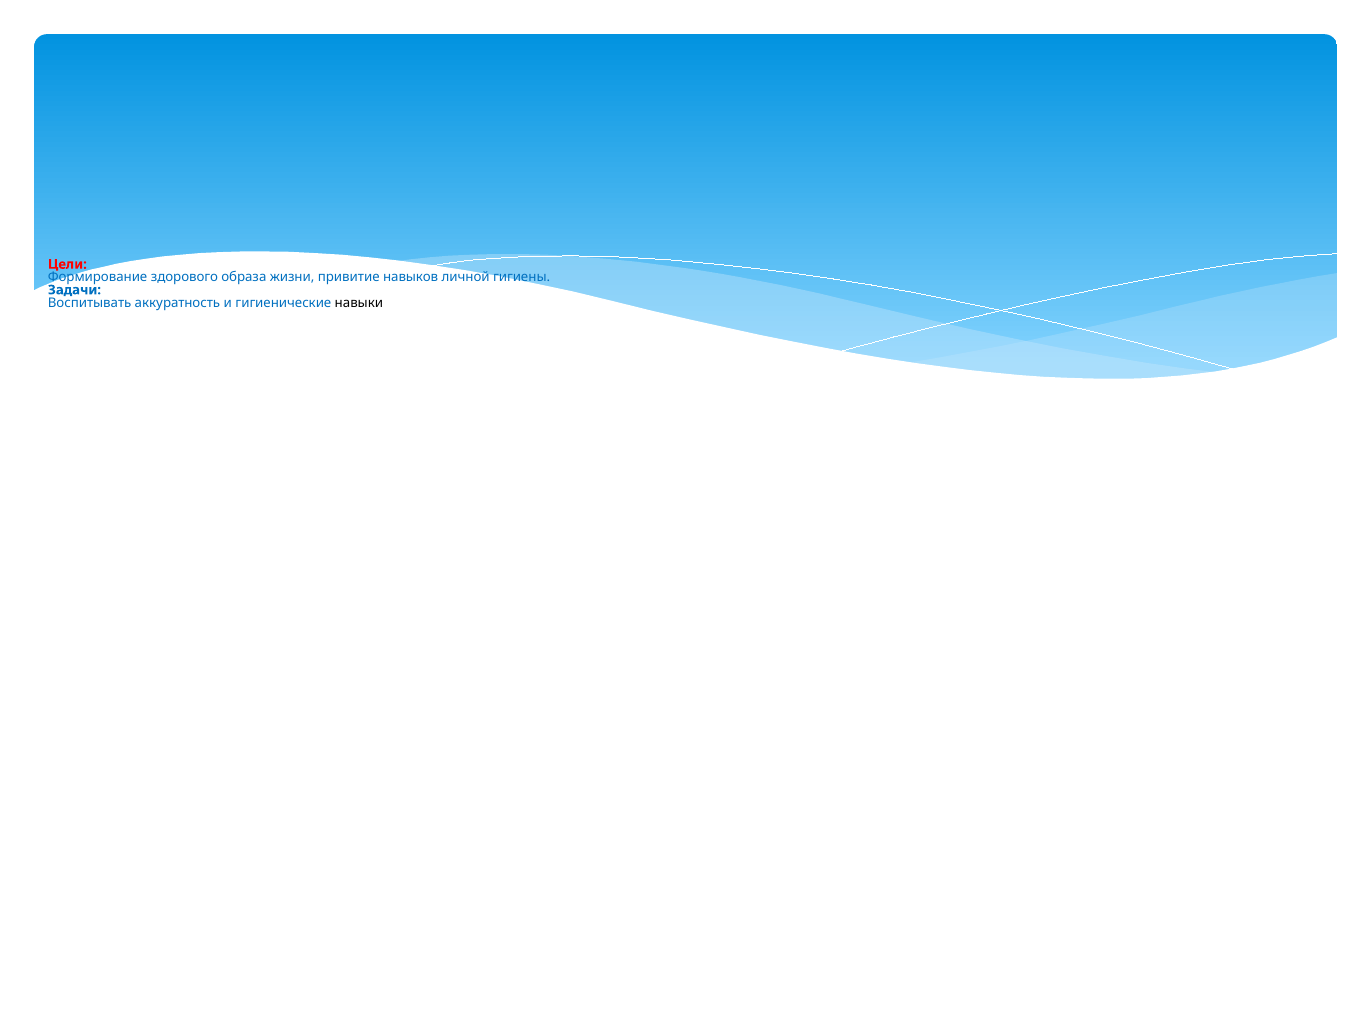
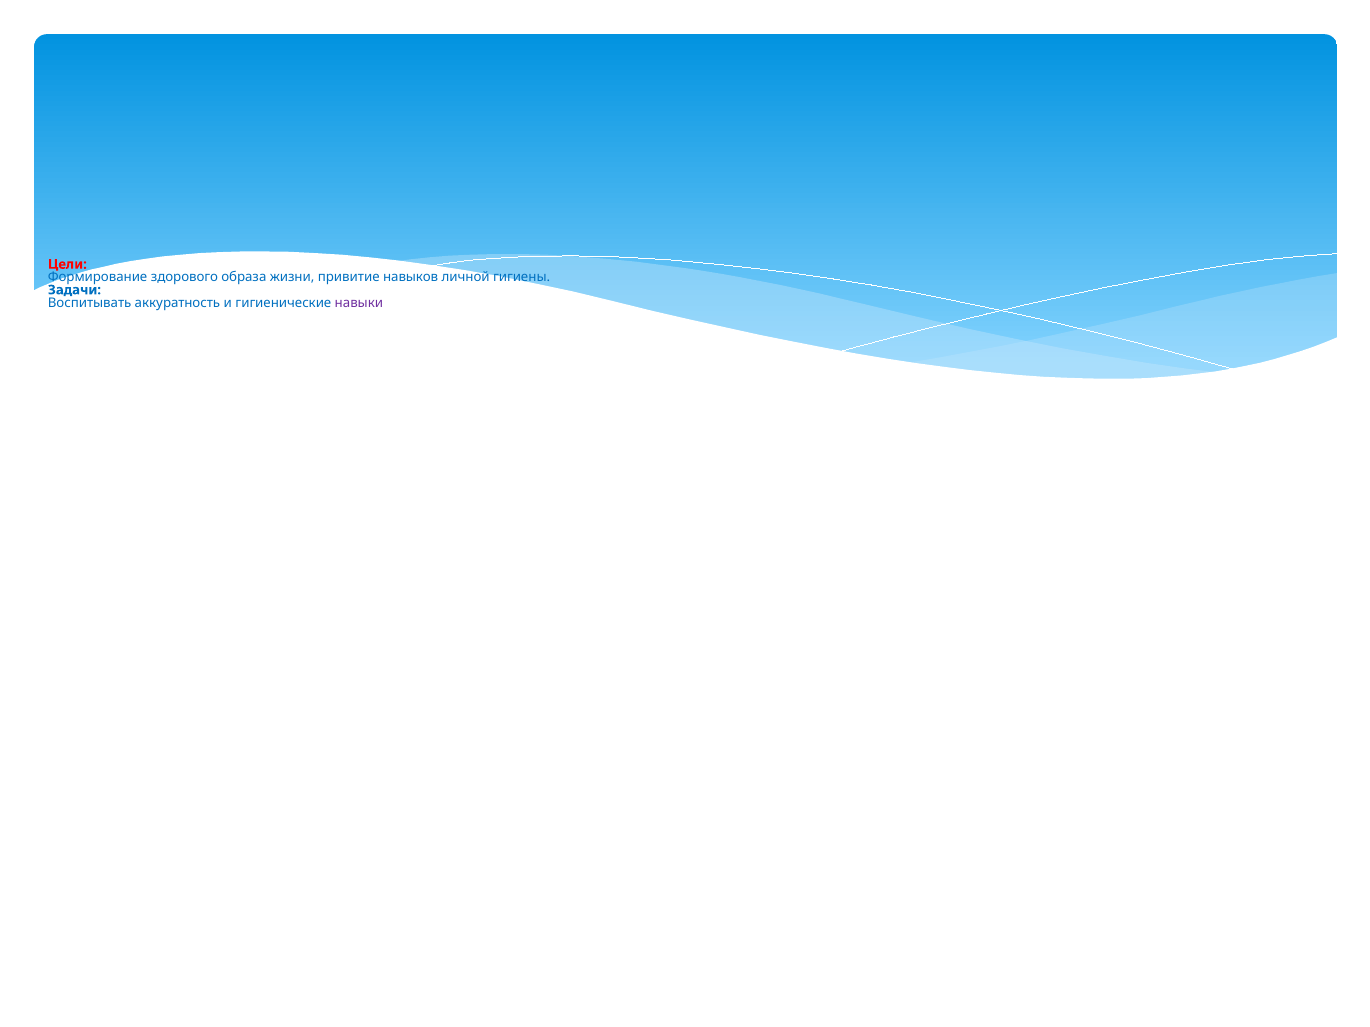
навыки colour: black -> purple (359, 303)
